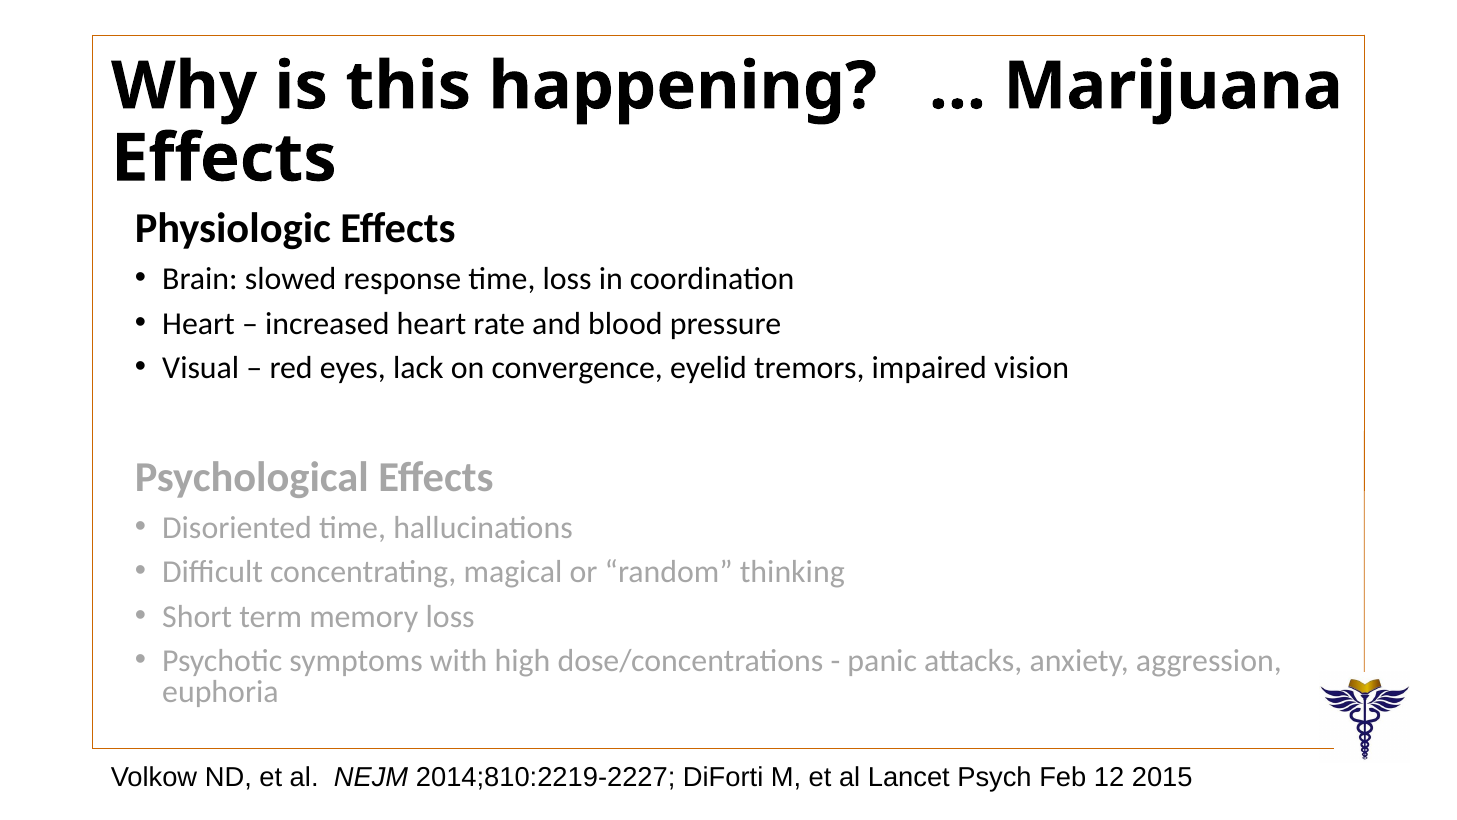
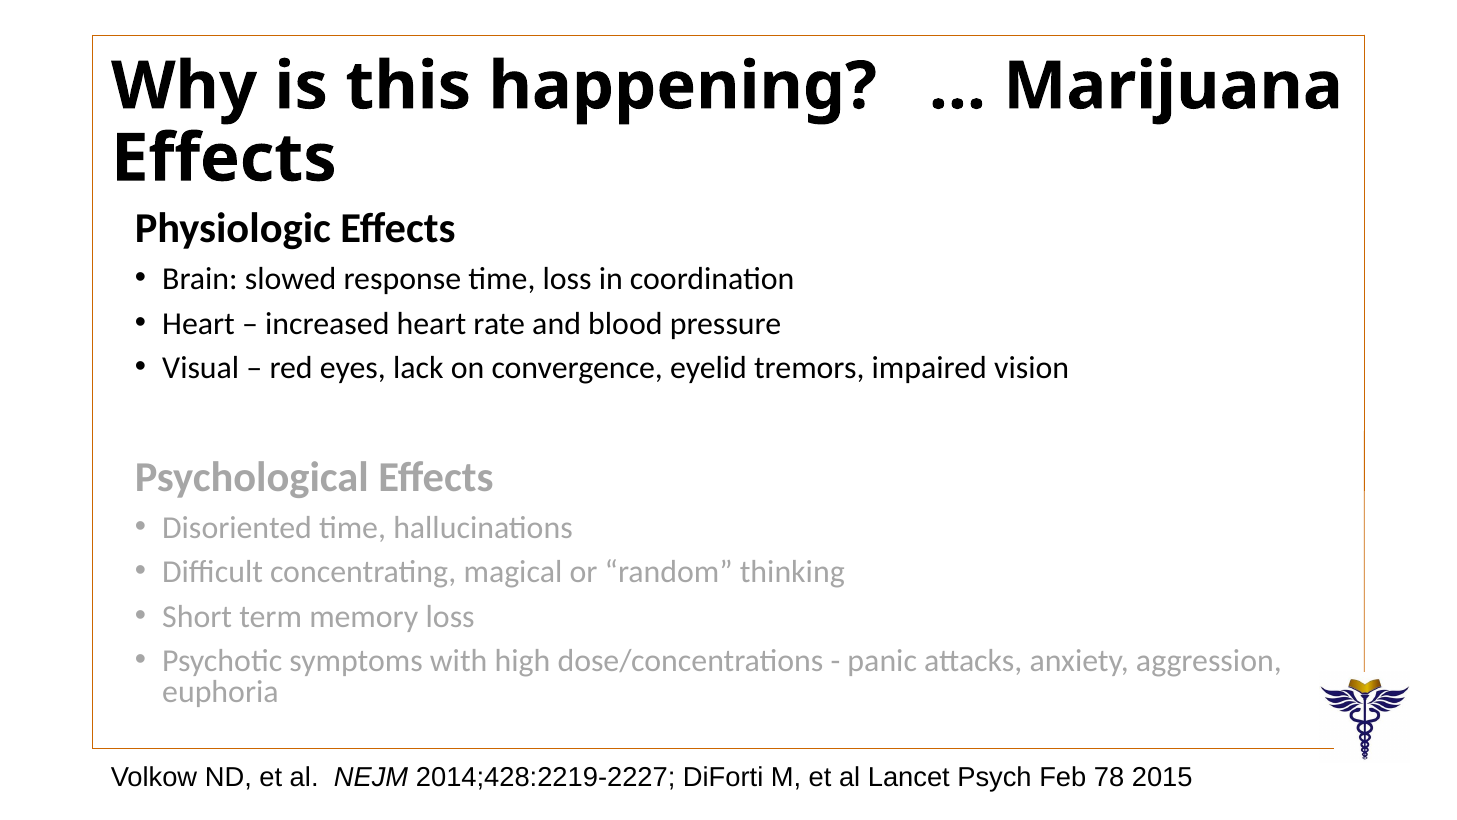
2014;810:2219-2227: 2014;810:2219-2227 -> 2014;428:2219-2227 (546, 777)
12: 12 -> 78 (1109, 777)
